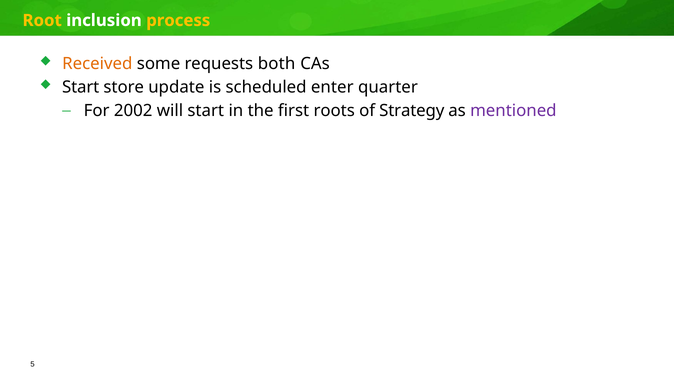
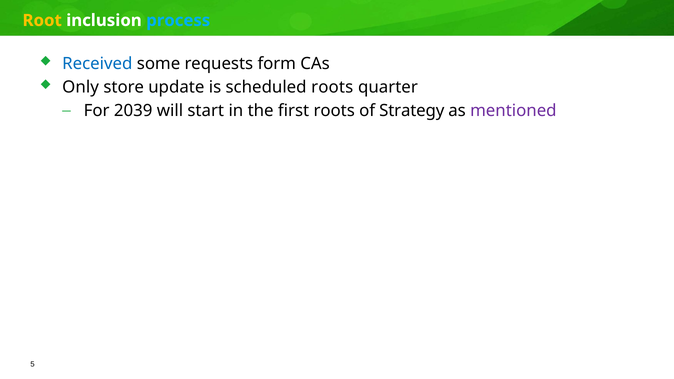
process colour: yellow -> light blue (178, 20)
Received colour: orange -> blue (97, 64)
both: both -> form (277, 64)
Start: Start -> Only (81, 87)
scheduled enter: enter -> roots (332, 87)
2002: 2002 -> 2039 (133, 111)
